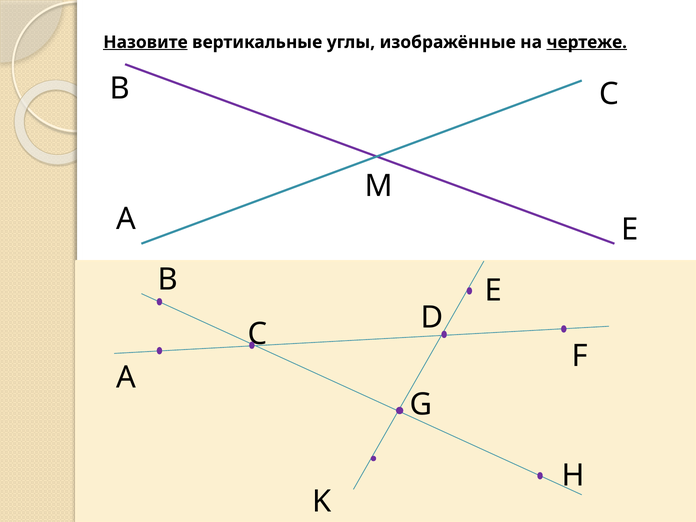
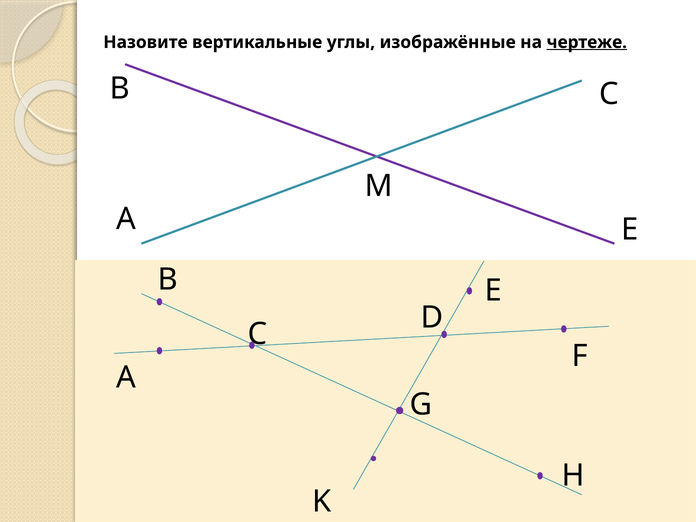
Назовите underline: present -> none (145, 42)
